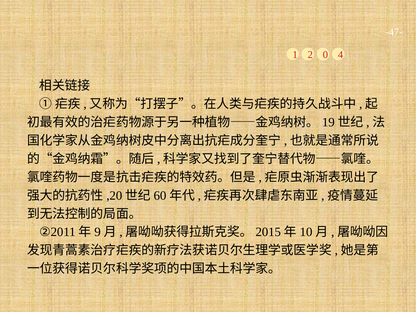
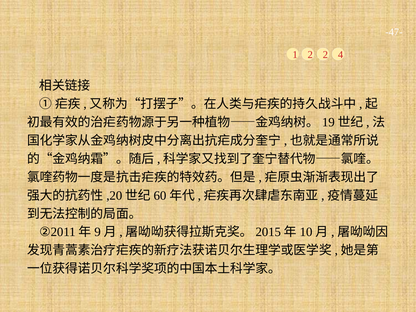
2 0: 0 -> 2 (325, 55)
